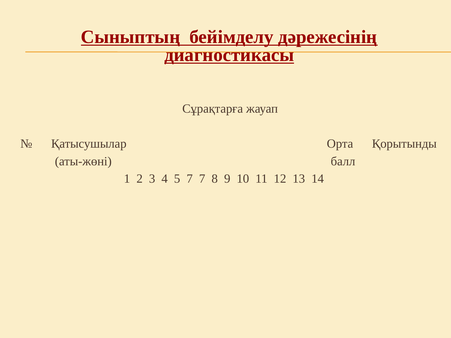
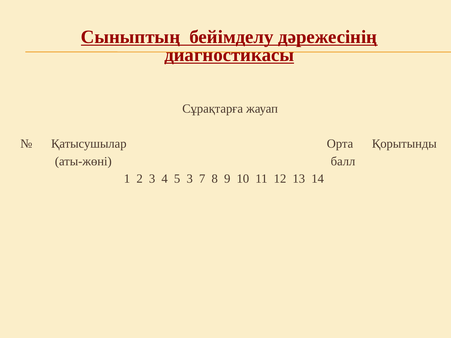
5 7: 7 -> 3 (190, 179)
